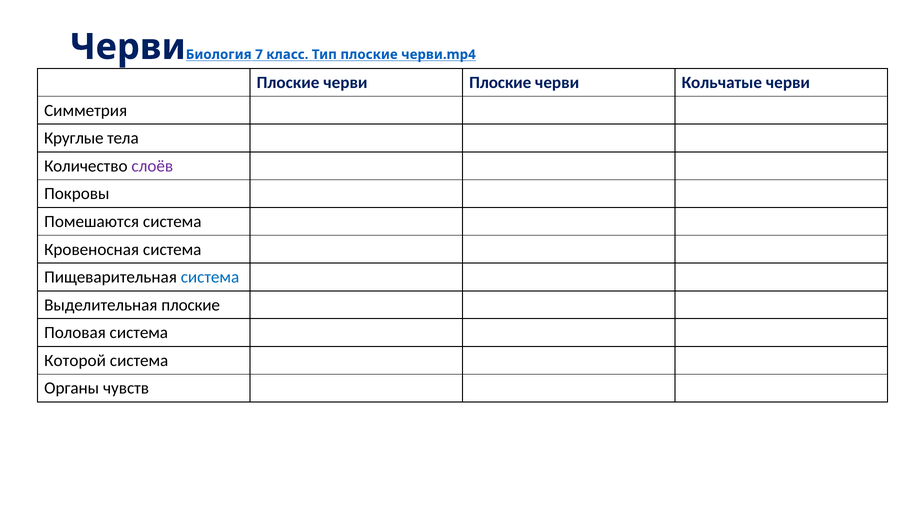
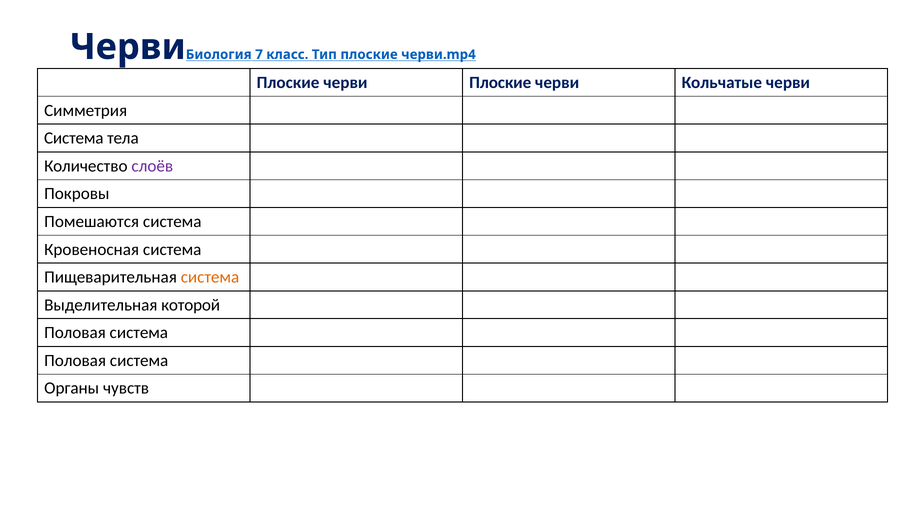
Круглые: Круглые -> Система (74, 138)
система colour: blue -> orange (210, 277)
Выделительная плоские: плоские -> которой (191, 305)
Которой: Которой -> Половая (75, 361)
